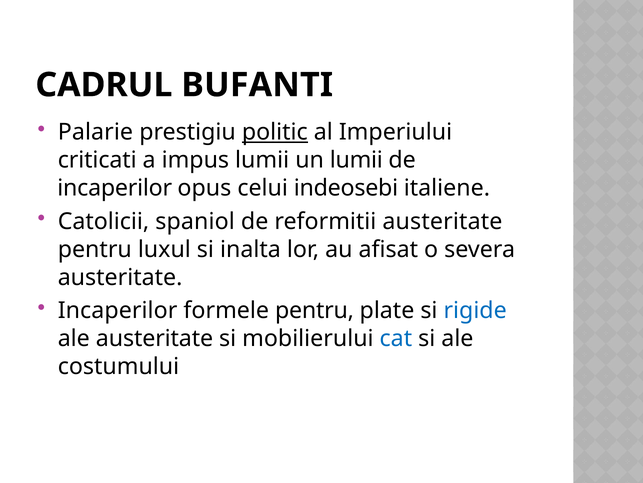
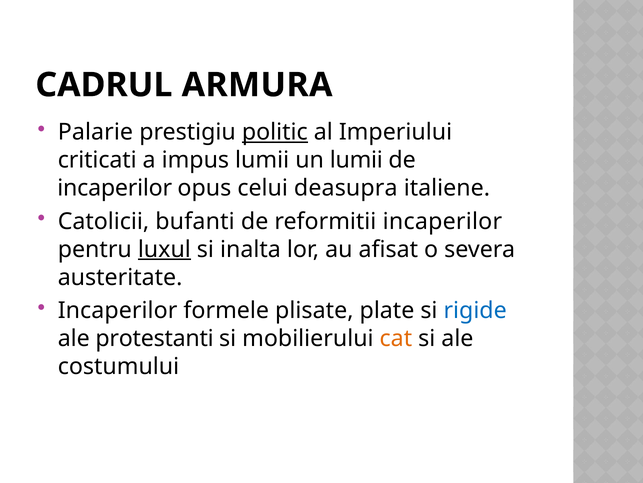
BUFANTI: BUFANTI -> ARMURA (257, 85)
indeosebi: indeosebi -> deasupra (346, 188)
spaniol: spaniol -> bufanti (195, 221)
reformitii austeritate: austeritate -> incaperilor (442, 221)
luxul underline: none -> present (164, 249)
formele pentru: pentru -> plisate (314, 310)
ale austeritate: austeritate -> protestanti (155, 338)
cat colour: blue -> orange (396, 338)
